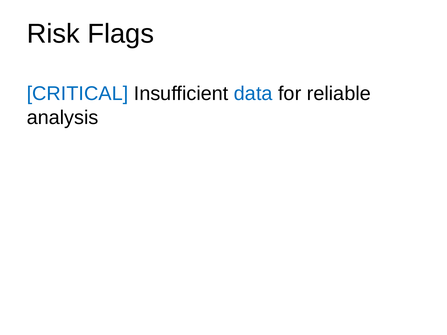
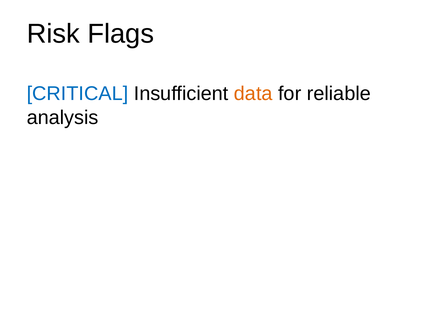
data colour: blue -> orange (253, 94)
